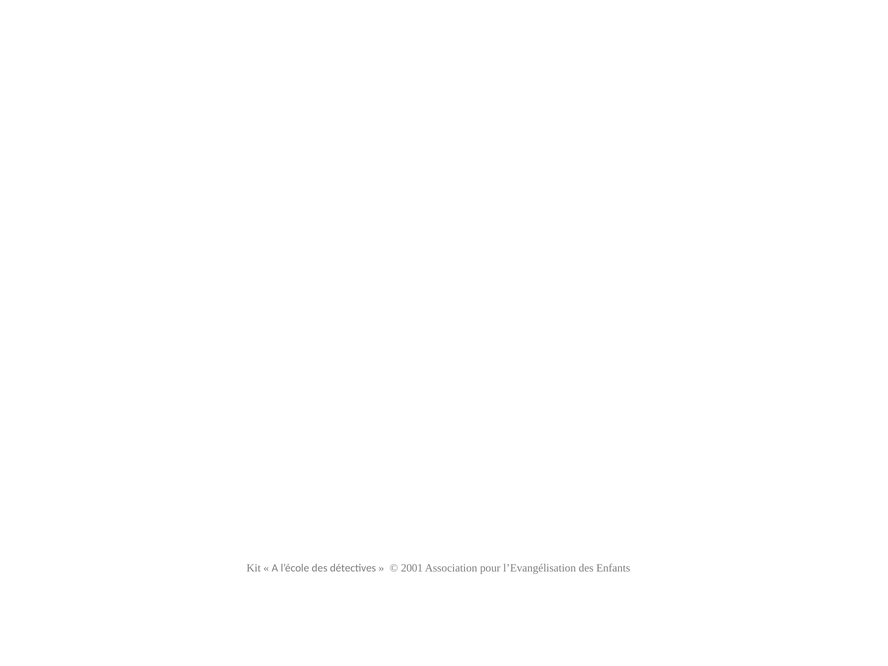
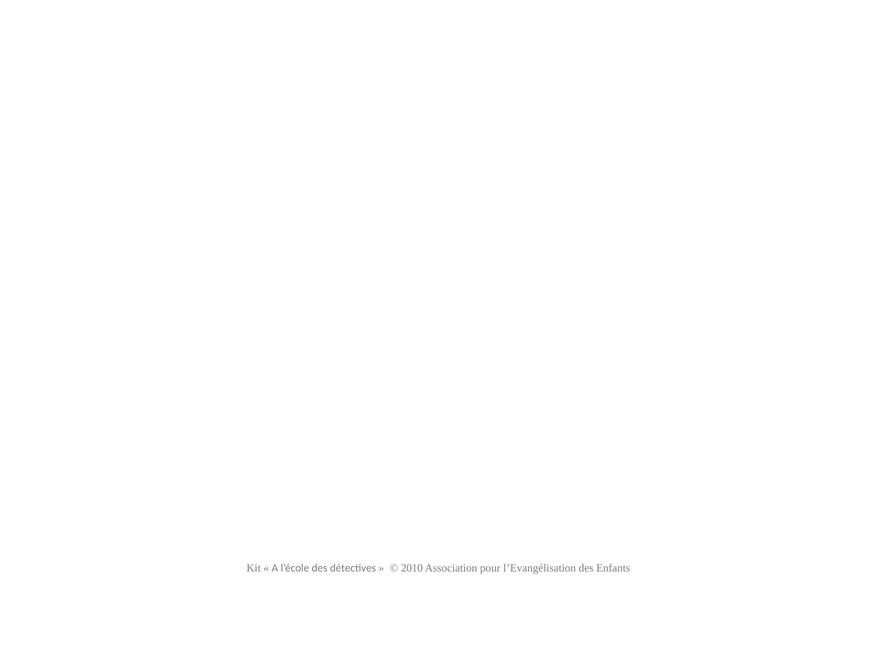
2001: 2001 -> 2010 (412, 568)
